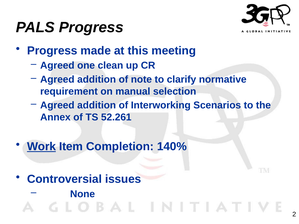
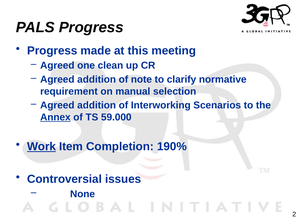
Annex underline: none -> present (55, 117)
52.261: 52.261 -> 59.000 (116, 117)
140%: 140% -> 190% (172, 147)
